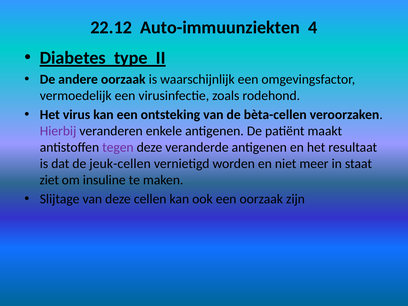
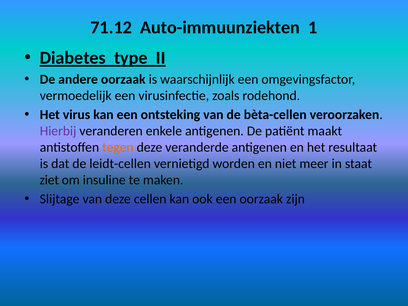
22.12: 22.12 -> 71.12 (111, 28)
4: 4 -> 1 (313, 28)
tegen colour: purple -> orange (118, 147)
jeuk-cellen: jeuk-cellen -> leidt-cellen (120, 164)
